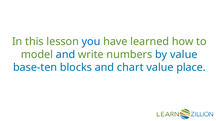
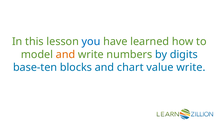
and colour: blue -> orange (65, 55)
by value: value -> digits (184, 55)
value place: place -> write (191, 68)
